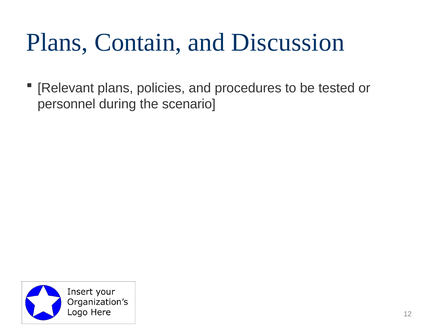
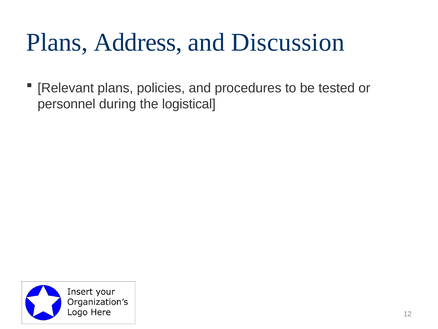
Contain: Contain -> Address (138, 42)
scenario: scenario -> logistical (189, 104)
